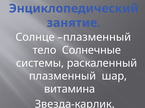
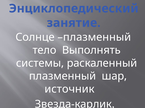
Солнечные: Солнечные -> Выполнять (91, 51)
витамина: витамина -> источник (70, 90)
